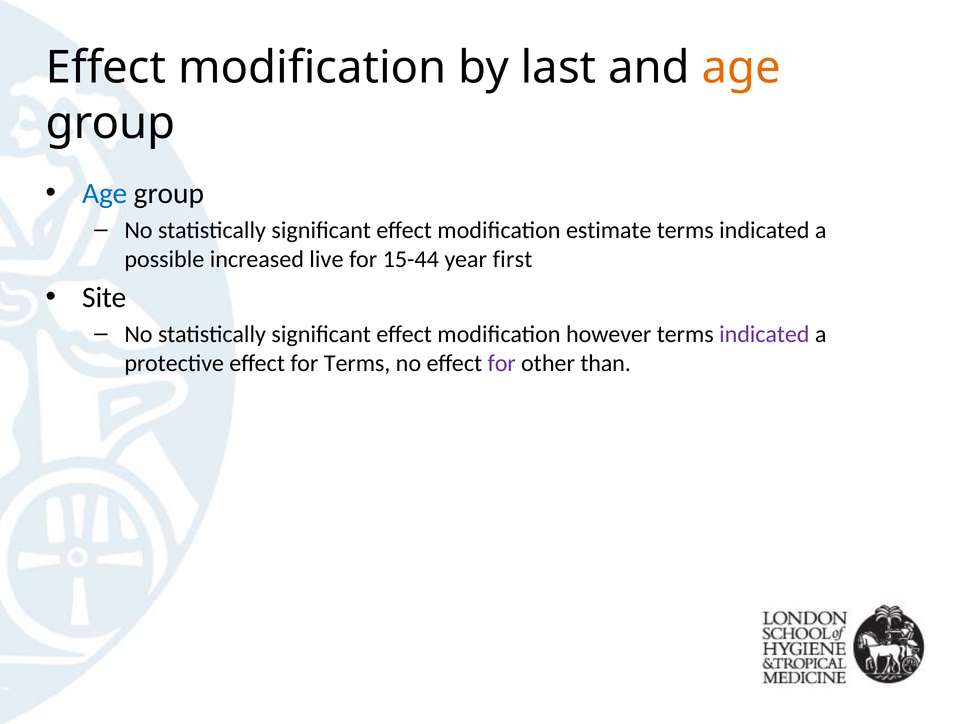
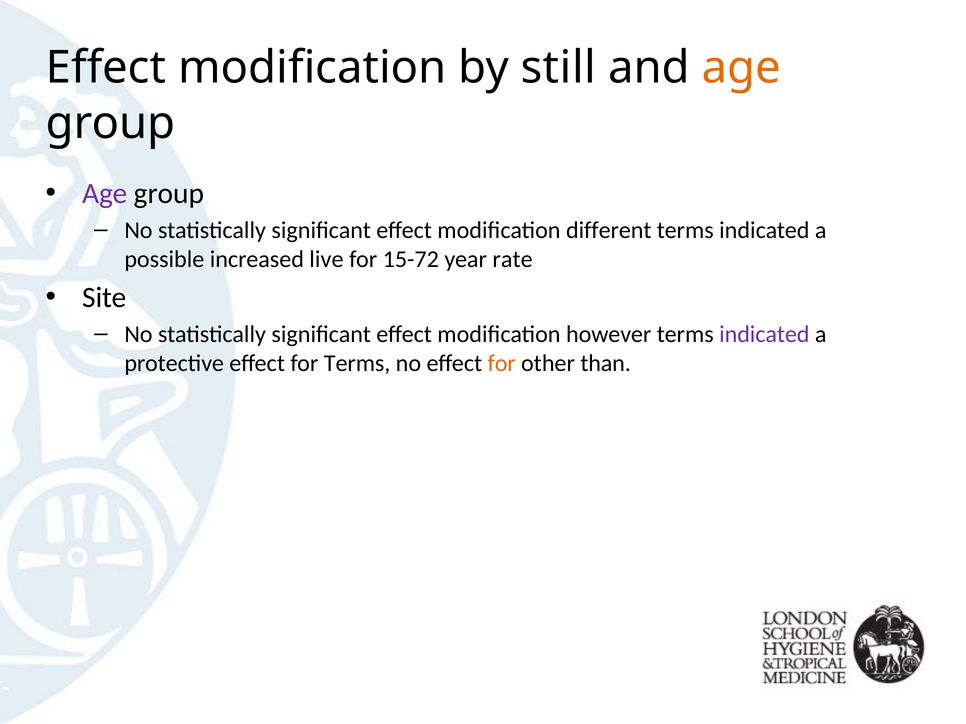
last: last -> still (558, 68)
Age colour: blue -> purple (105, 194)
estimate: estimate -> different (609, 230)
15-44: 15-44 -> 15-72 (411, 259)
first: first -> rate (513, 259)
for colour: purple -> orange (502, 363)
